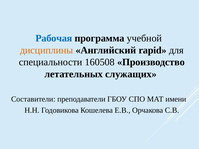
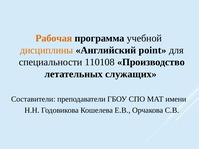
Рабочая colour: blue -> orange (54, 38)
rapid: rapid -> point (152, 50)
160508: 160508 -> 110108 (100, 62)
